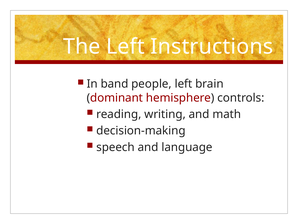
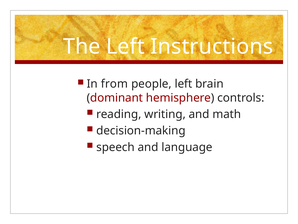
band: band -> from (114, 84)
